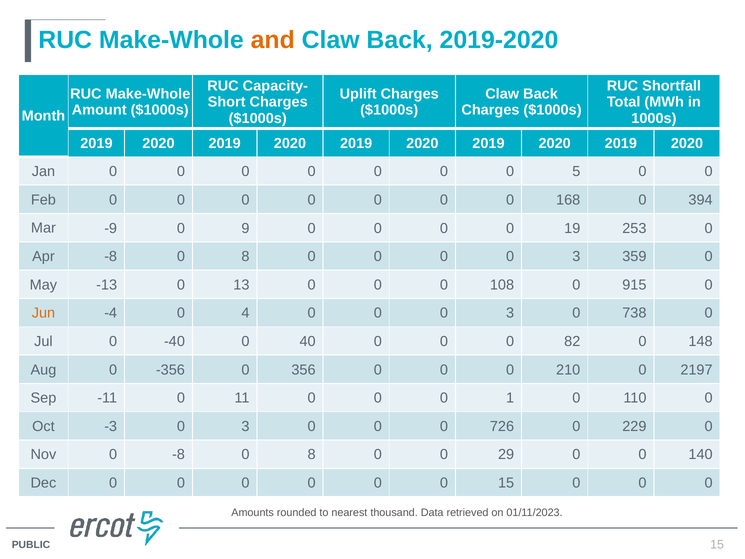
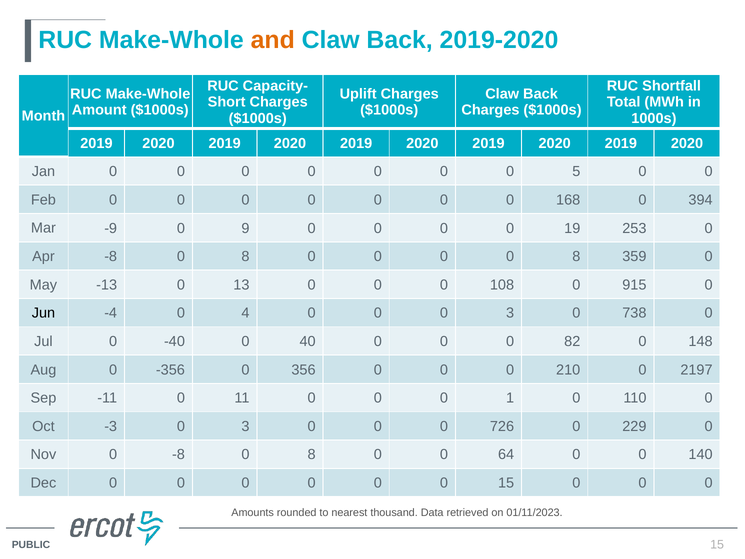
3: 3 -> 8 (576, 256)
Jun colour: orange -> black (43, 313)
29: 29 -> 64 (506, 455)
